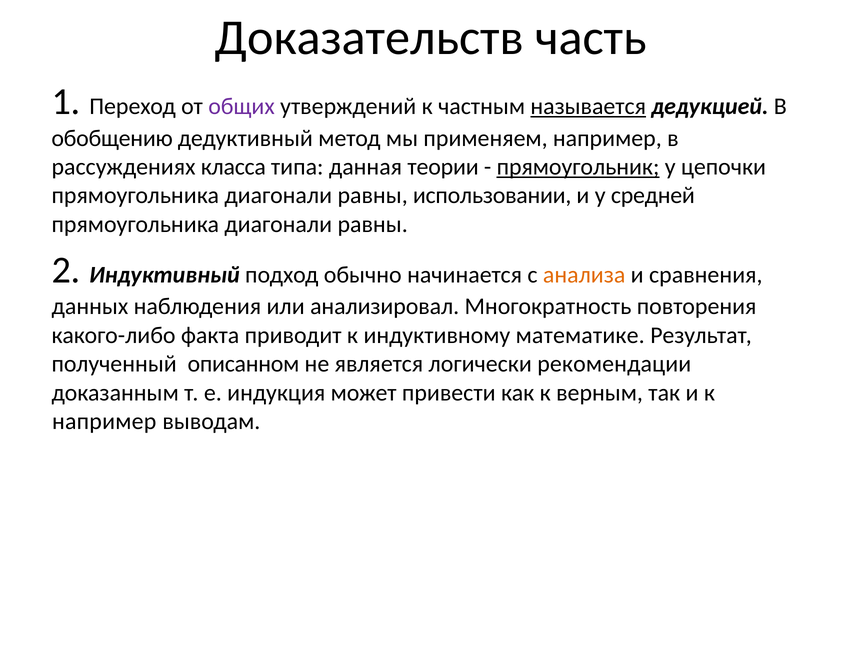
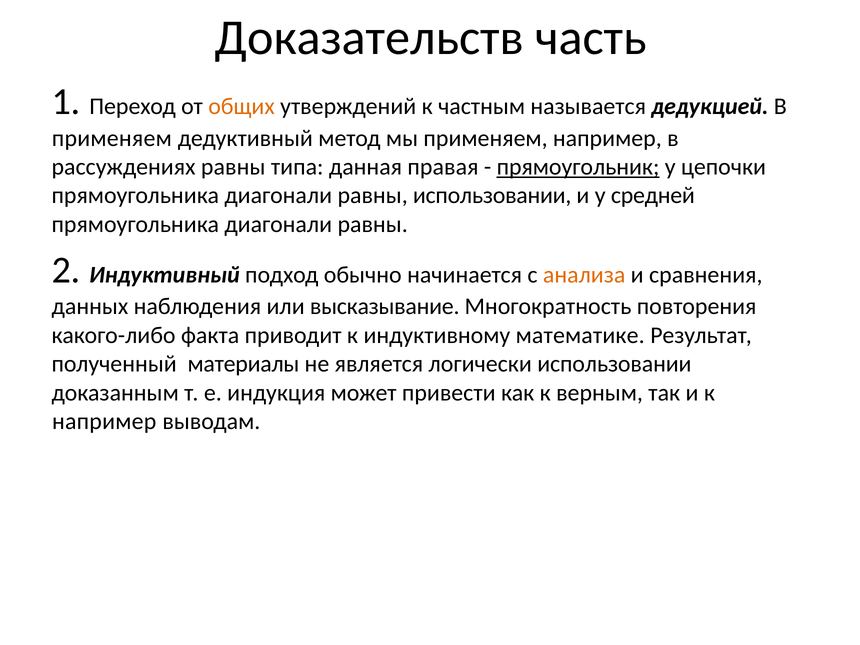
общих colour: purple -> orange (242, 107)
называется underline: present -> none (588, 107)
обобщению: обобщению -> применяем (112, 138)
рассуждениях класса: класса -> равны (233, 167)
теории: теории -> правая (443, 167)
анализировал: анализировал -> высказывание (385, 307)
описанном: описанном -> материалы (243, 364)
логически рекомендации: рекомендации -> использовании (614, 364)
